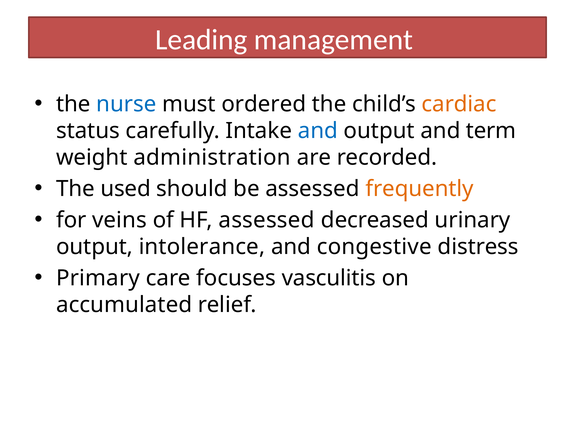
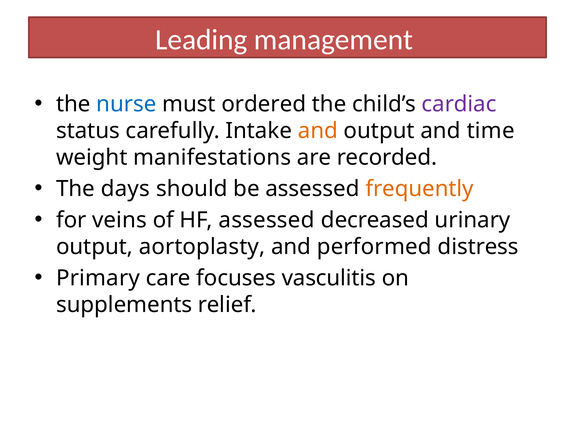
cardiac colour: orange -> purple (459, 104)
and colour: blue -> orange (318, 131)
term: term -> time (491, 131)
administration: administration -> manifestations (212, 158)
used: used -> days (125, 189)
intolerance: intolerance -> aortoplasty (202, 247)
congestive: congestive -> performed (374, 247)
accumulated: accumulated -> supplements (124, 305)
